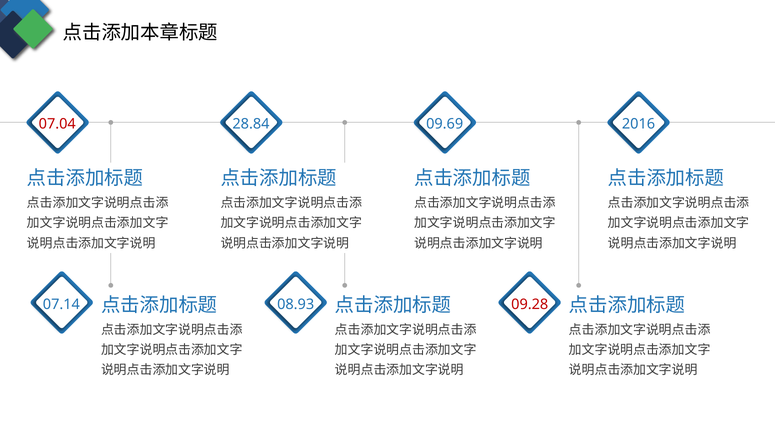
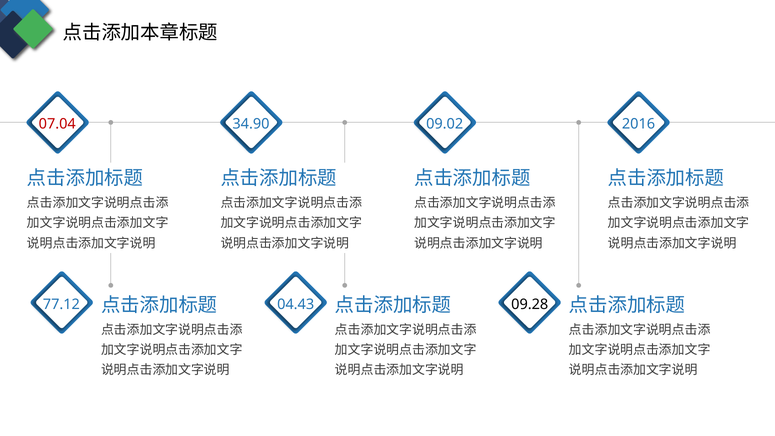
28.84: 28.84 -> 34.90 (251, 124)
09.69: 09.69 -> 09.02 (445, 124)
07.14: 07.14 -> 77.12 (61, 304)
08.93: 08.93 -> 04.43 (296, 304)
09.28 colour: red -> black (530, 304)
